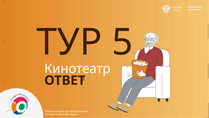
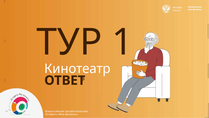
5: 5 -> 1 (122, 42)
